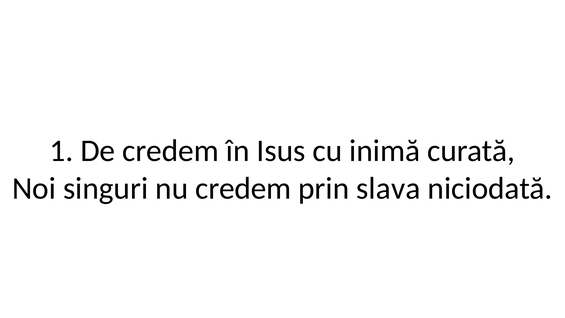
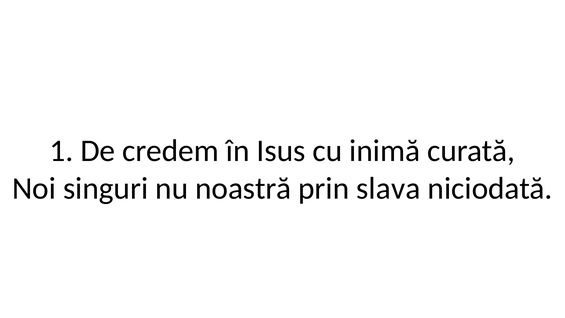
nu credem: credem -> noastră (243, 188)
